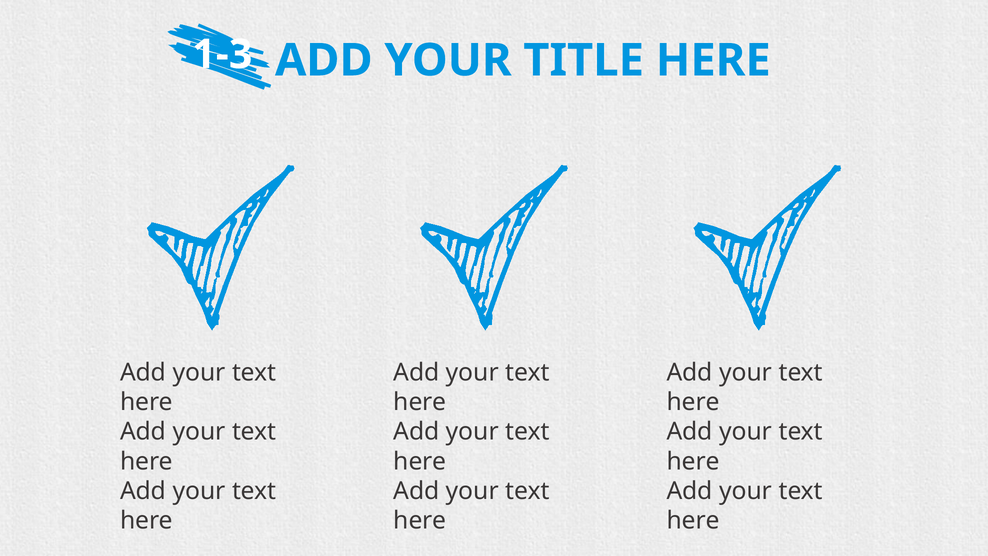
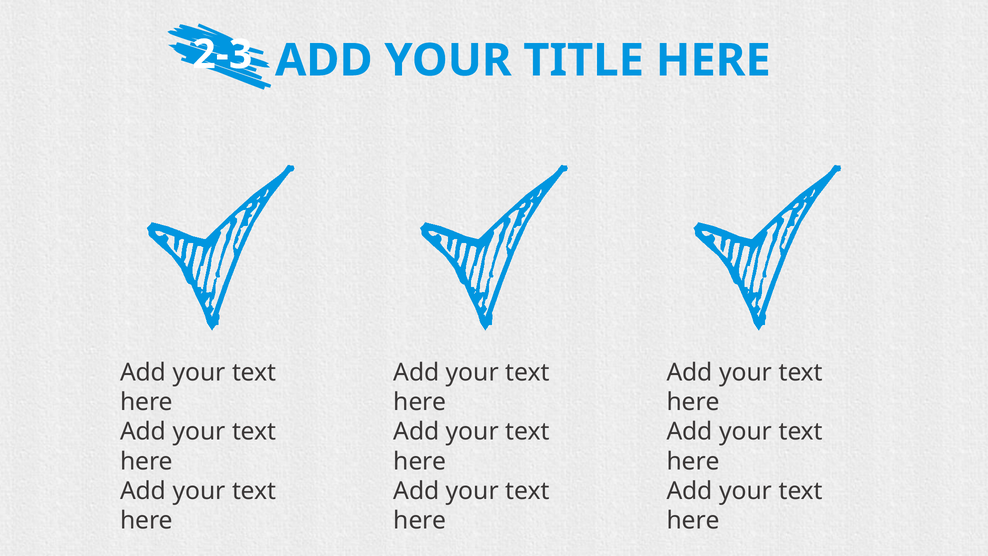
1-3: 1-3 -> 2-3 (222, 55)
